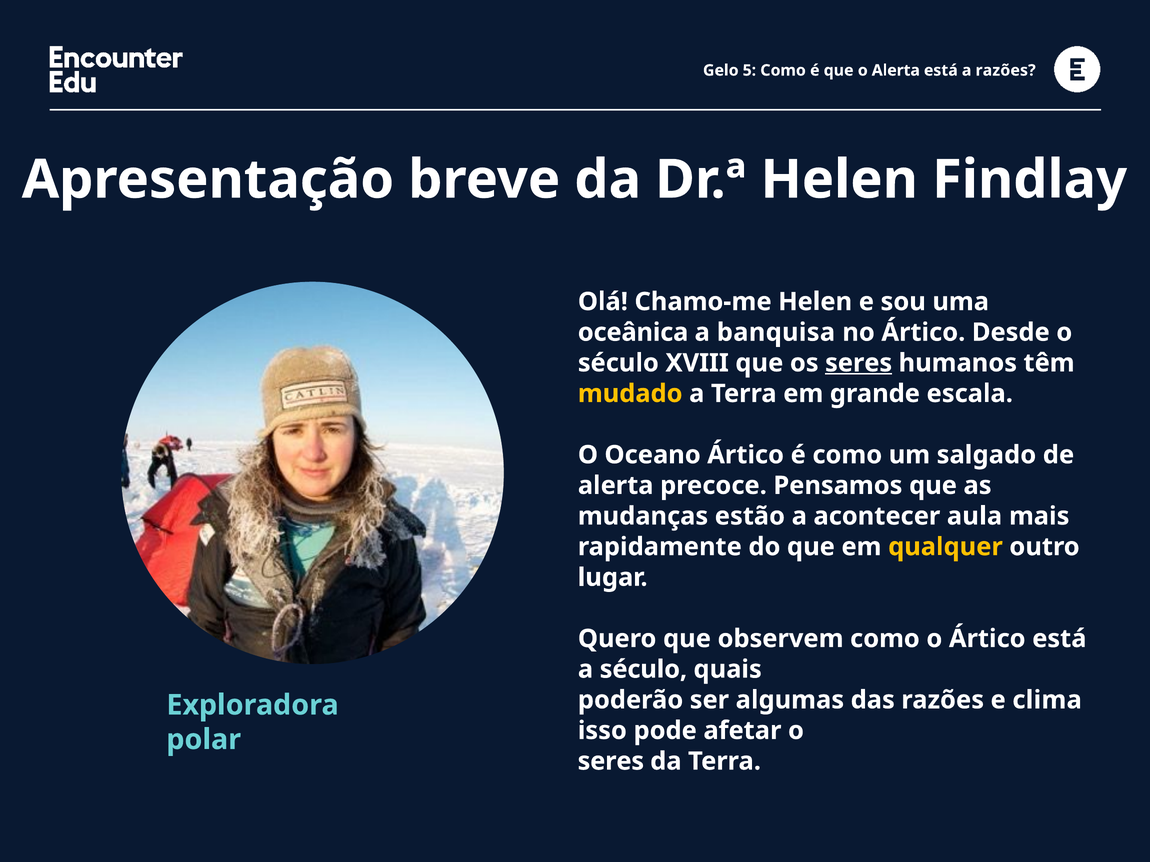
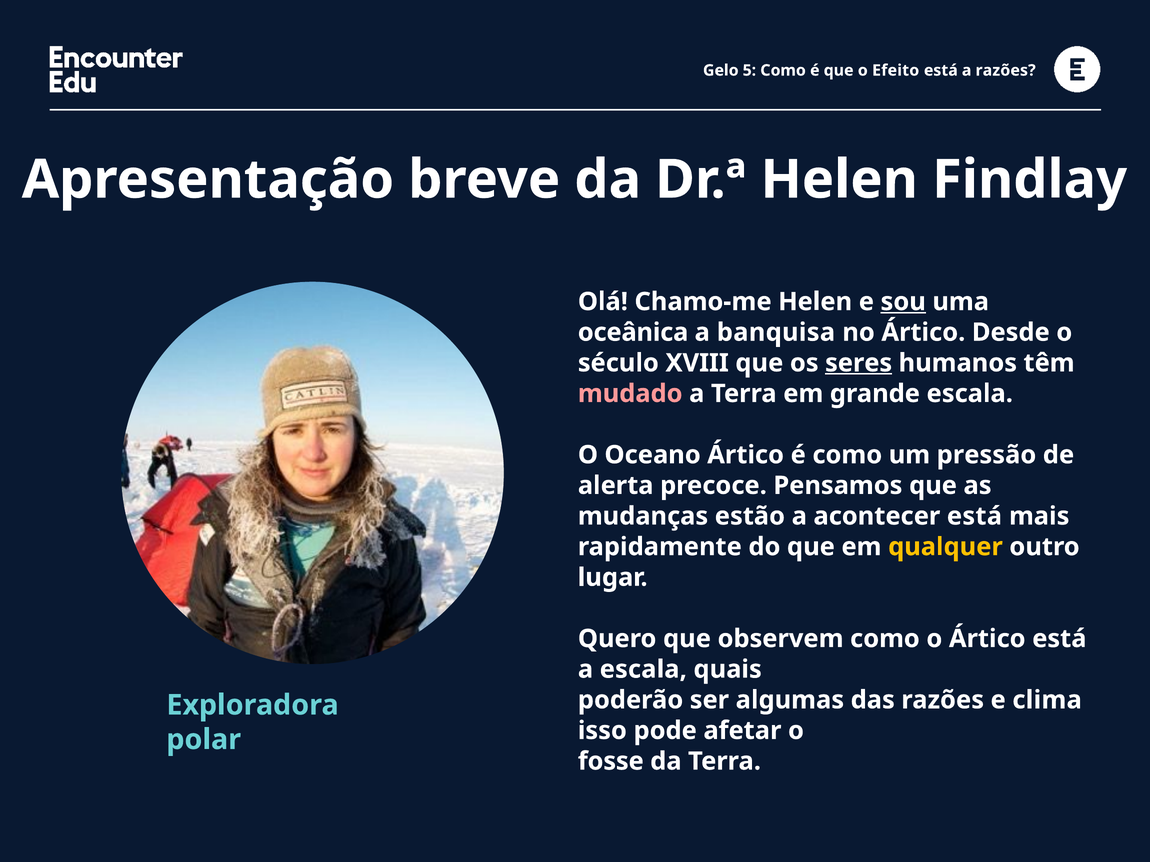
o Alerta: Alerta -> Efeito (896, 70)
sou underline: none -> present (903, 302)
mudado colour: yellow -> pink (630, 394)
salgado: salgado -> pressão (986, 455)
acontecer aula: aula -> está (974, 516)
a século: século -> escala (643, 670)
seres: seres -> fosse (611, 762)
